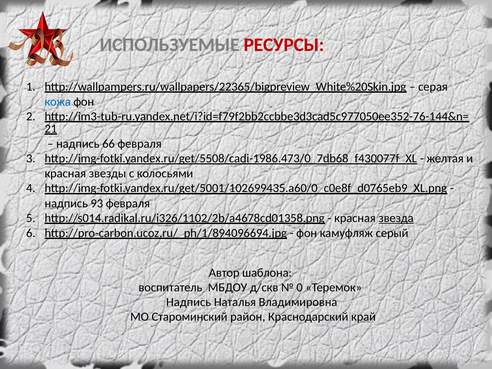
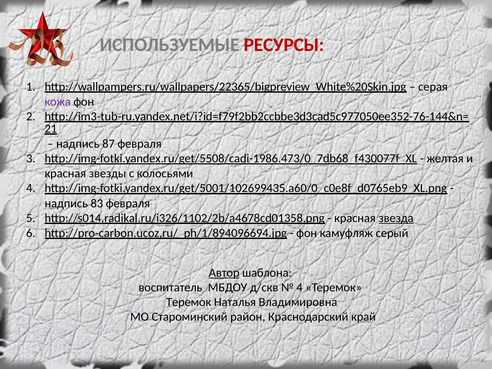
кожа colour: blue -> purple (58, 102)
66: 66 -> 87 (109, 144)
93: 93 -> 83 (97, 203)
Автор underline: none -> present (224, 273)
0: 0 -> 4 (300, 287)
Надпись: Надпись -> Теремок (189, 302)
